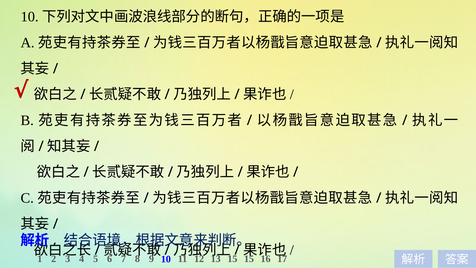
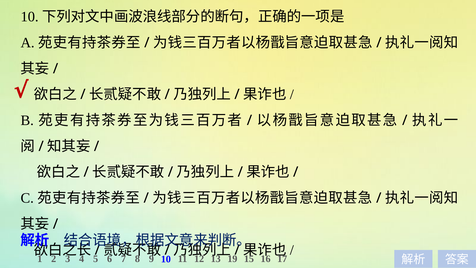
15: 15 -> 19 (232, 259)
